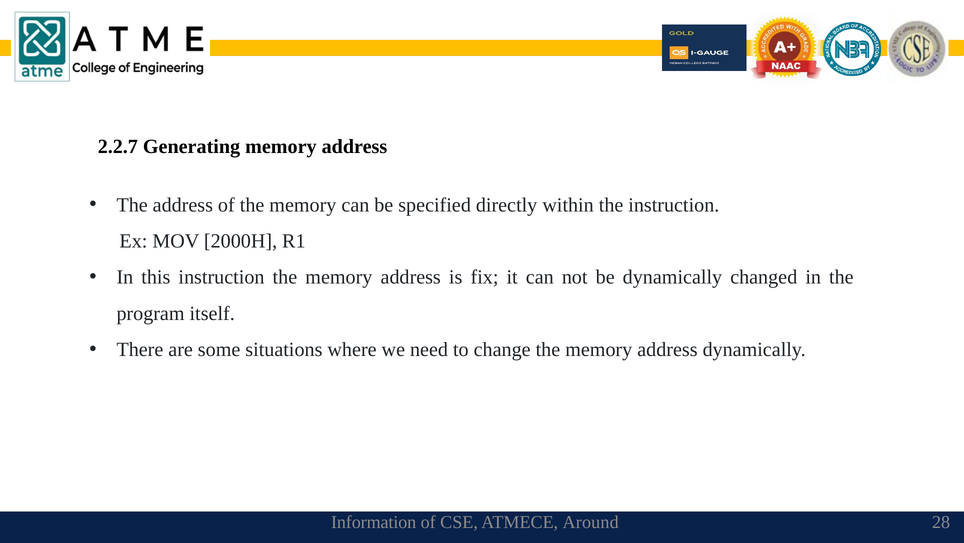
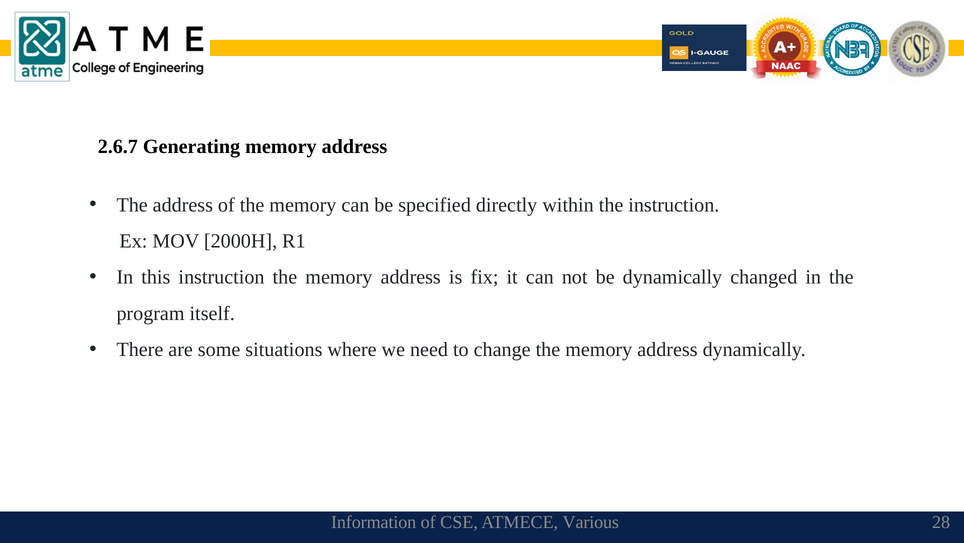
2.2.7: 2.2.7 -> 2.6.7 (118, 146)
Around: Around -> Various (591, 521)
